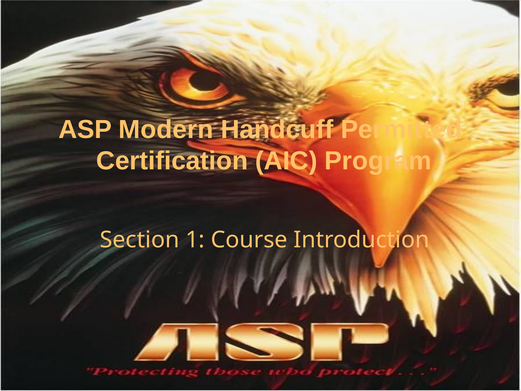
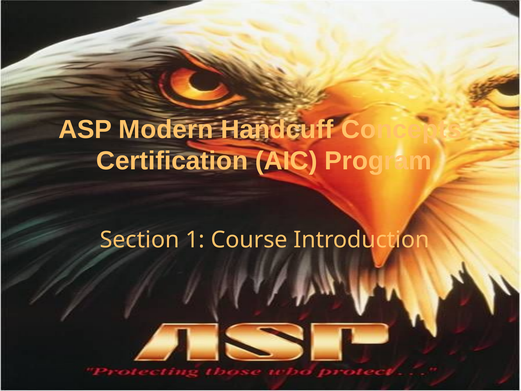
Permitted: Permitted -> Concepts (401, 129)
